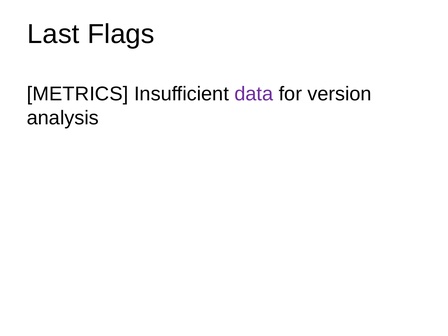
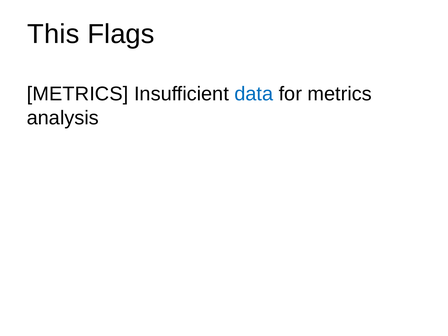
Last: Last -> This (53, 34)
data colour: purple -> blue (254, 94)
for version: version -> metrics (340, 94)
